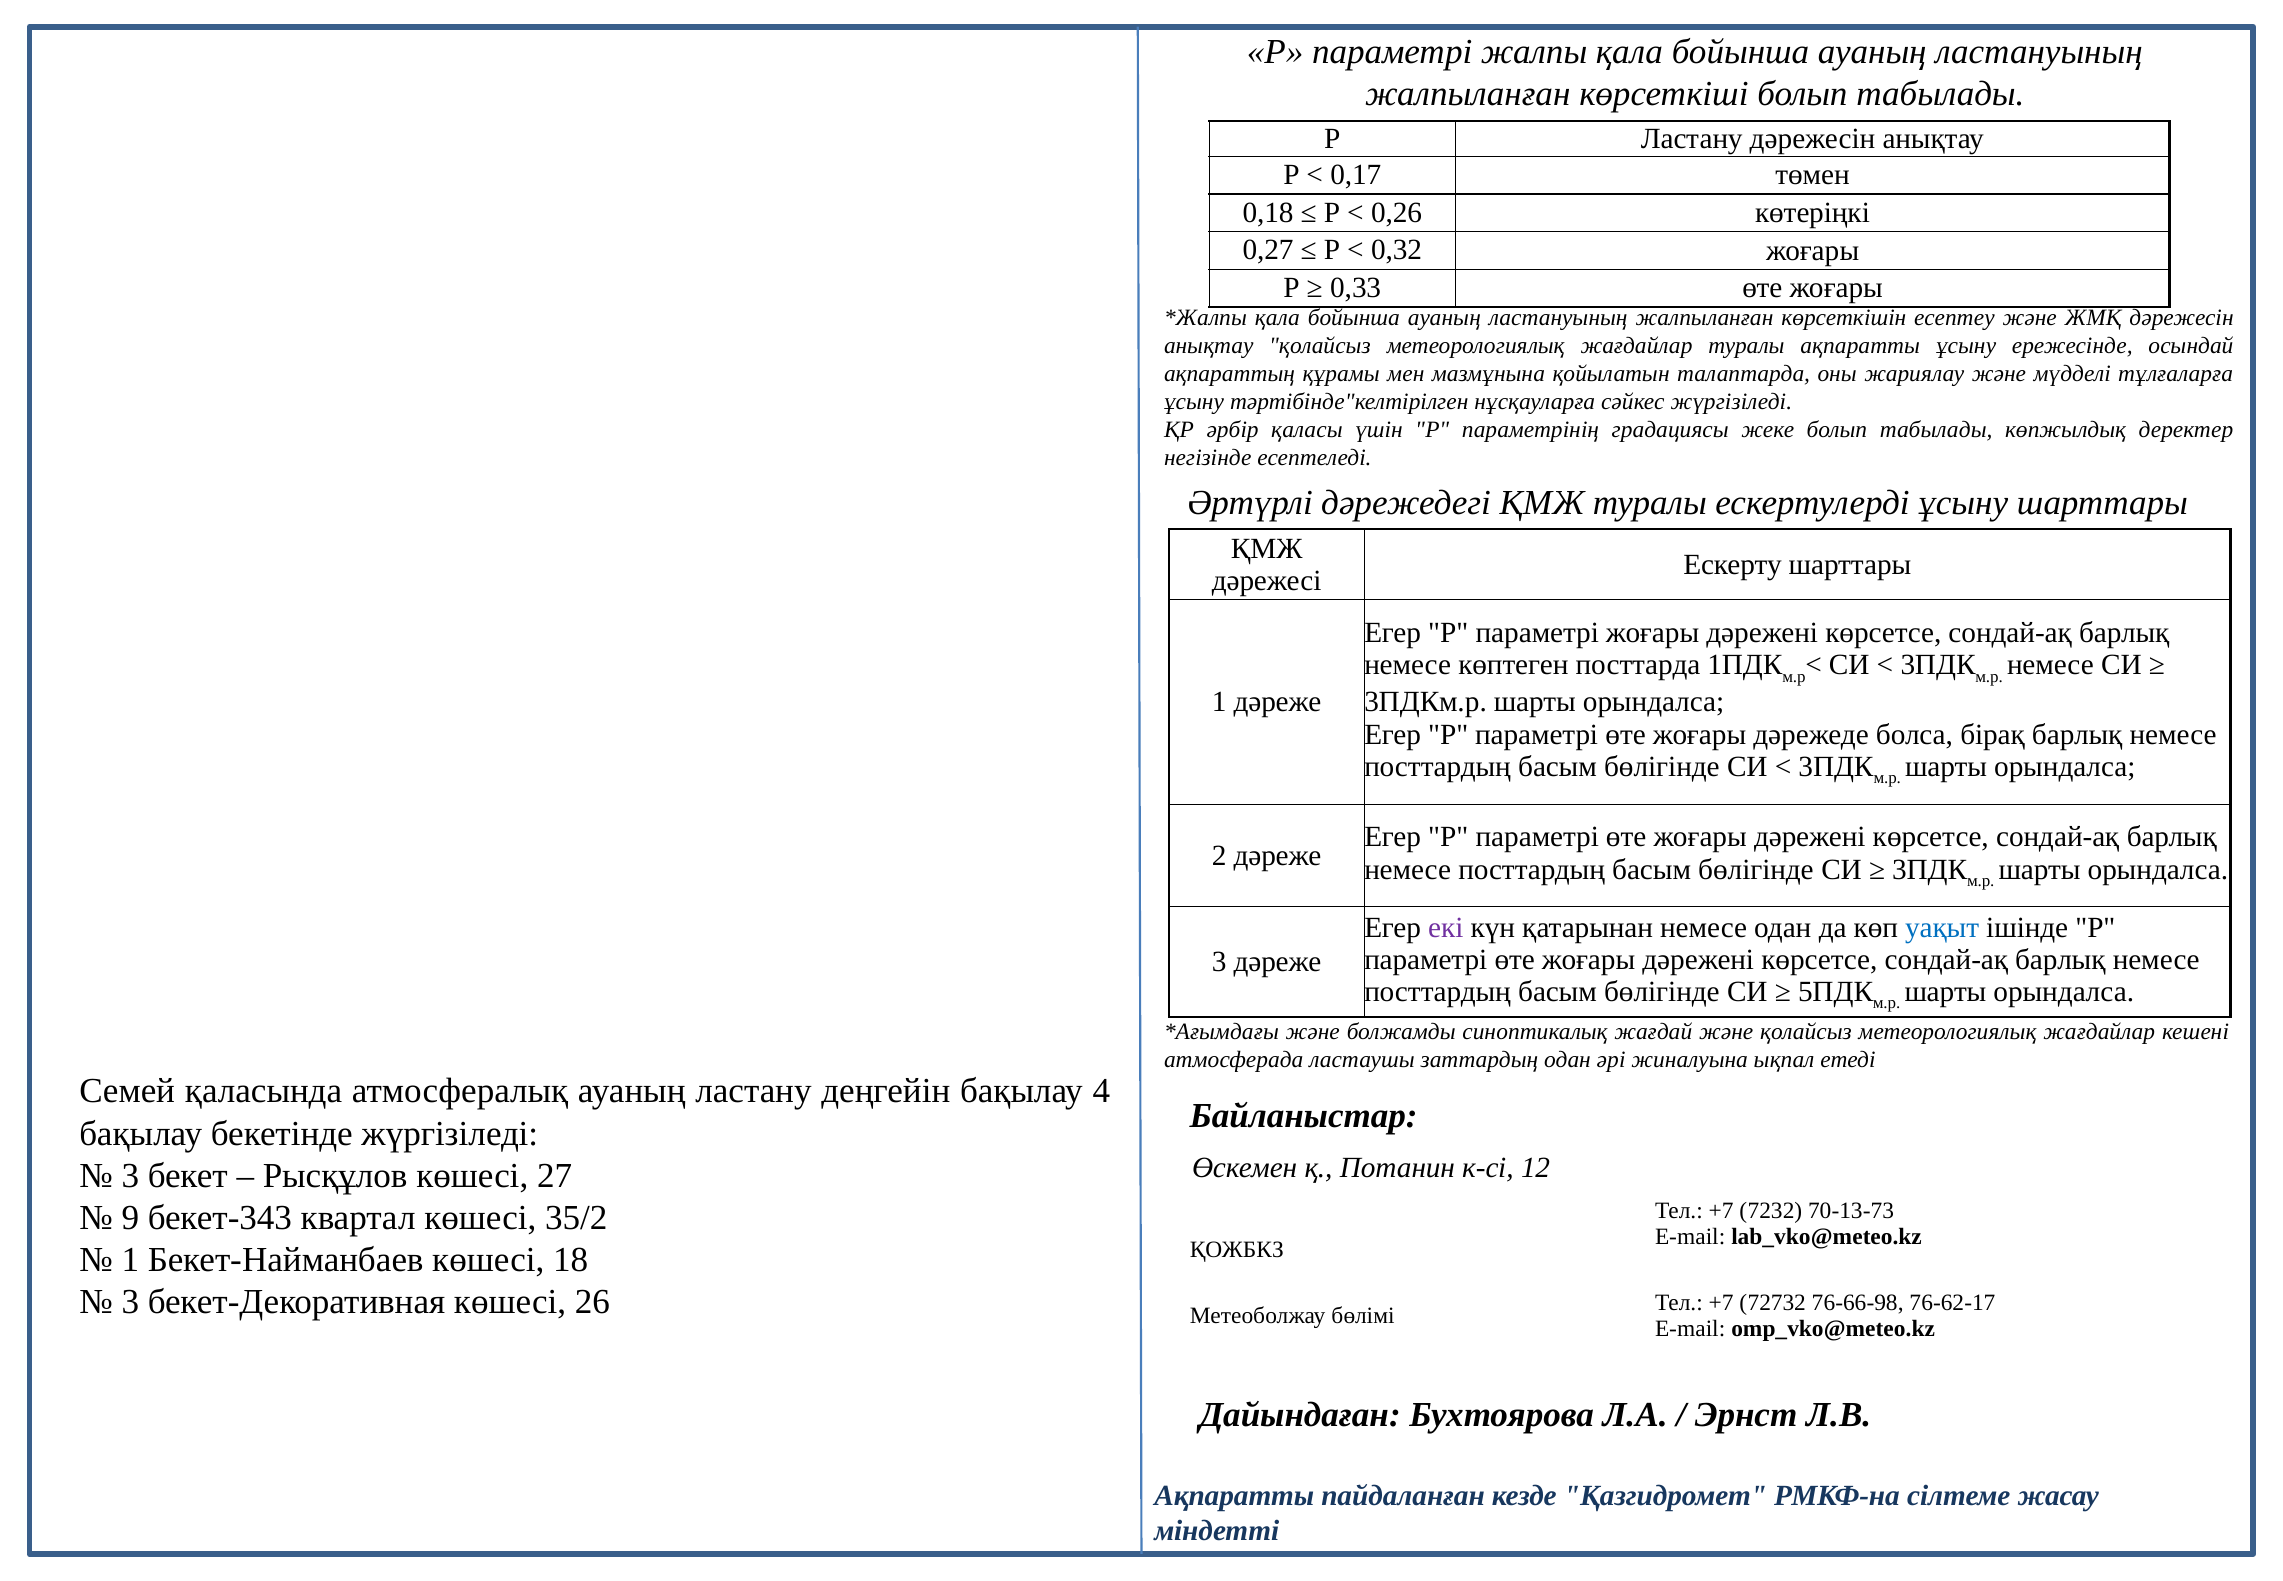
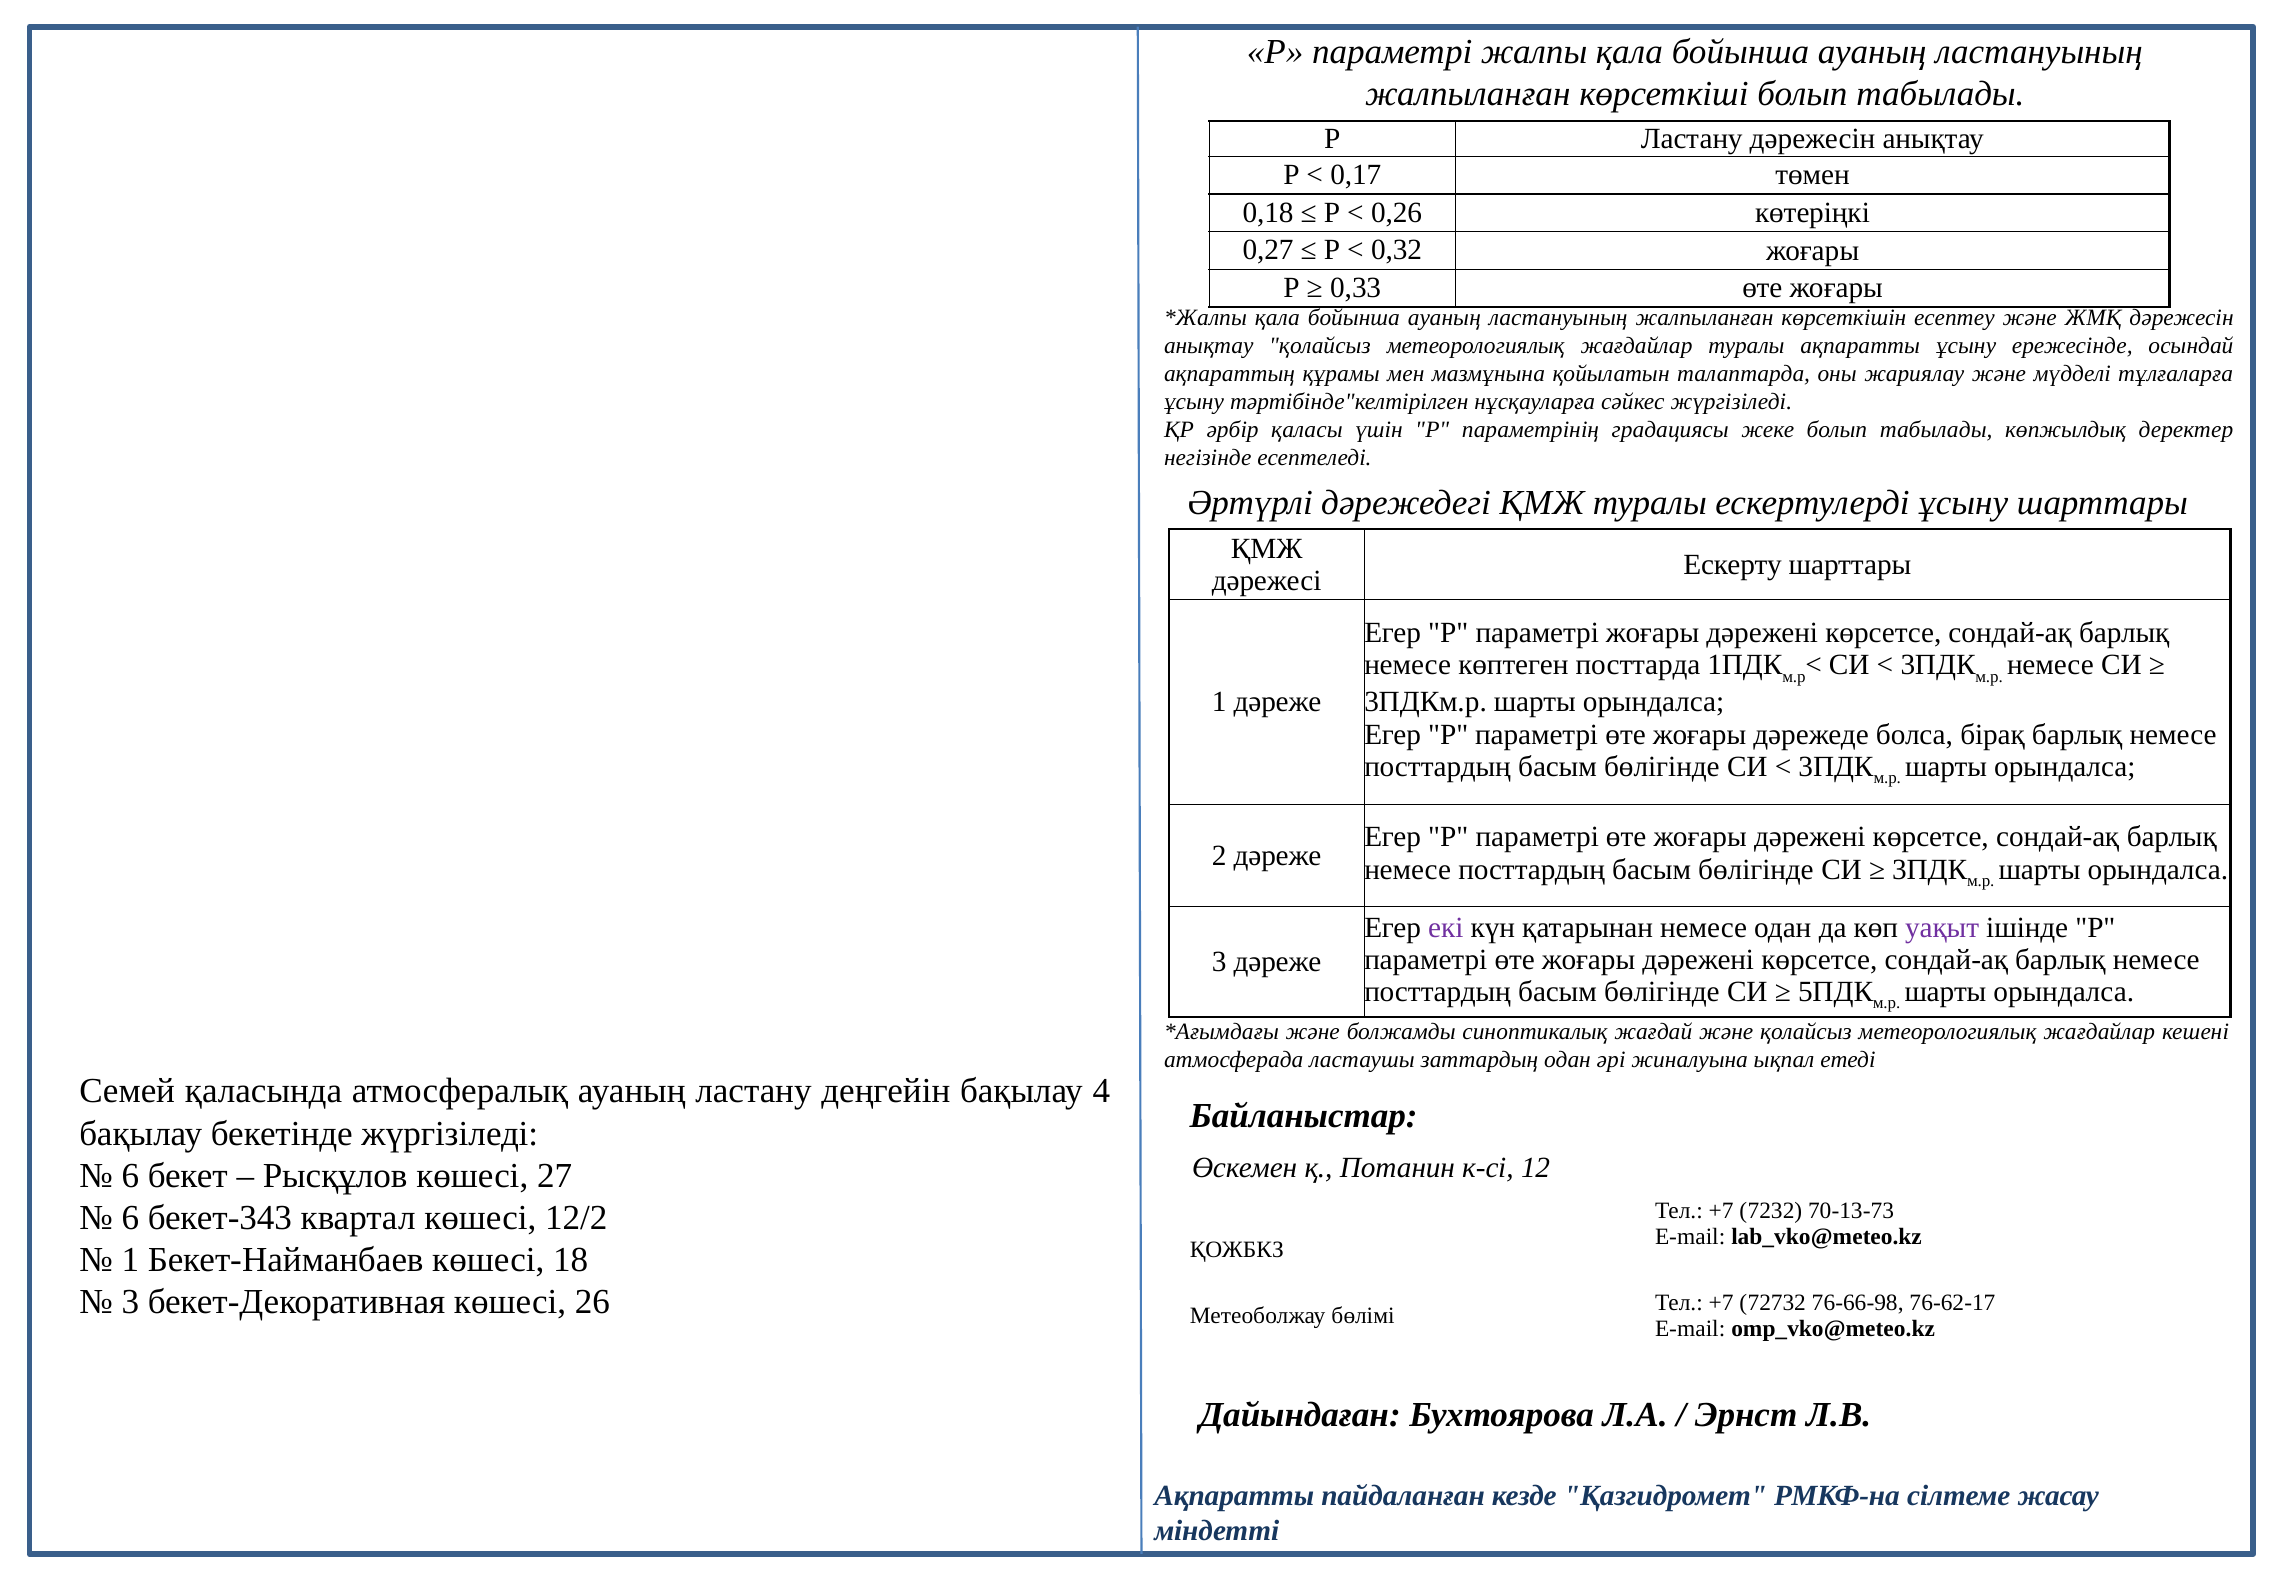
уақыт colour: blue -> purple (1942, 927)
3: 3 -> 6 (130, 1175)
9: 9 -> 6 (130, 1217)
35/2: 35/2 -> 12/2 (576, 1217)
